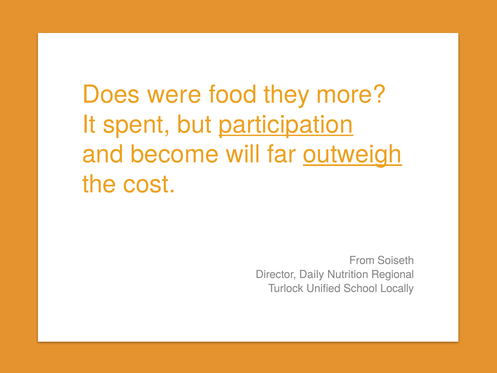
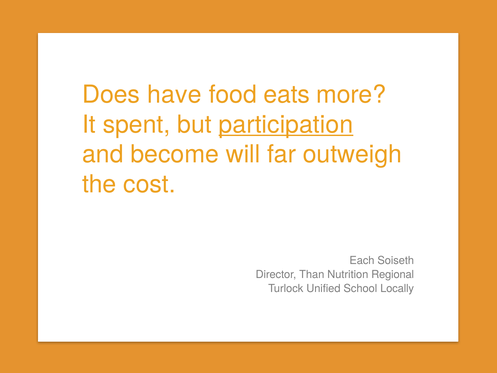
were: were -> have (174, 95)
they: they -> eats (287, 95)
outweigh underline: present -> none (352, 154)
From: From -> Each (362, 260)
Daily: Daily -> Than (312, 274)
